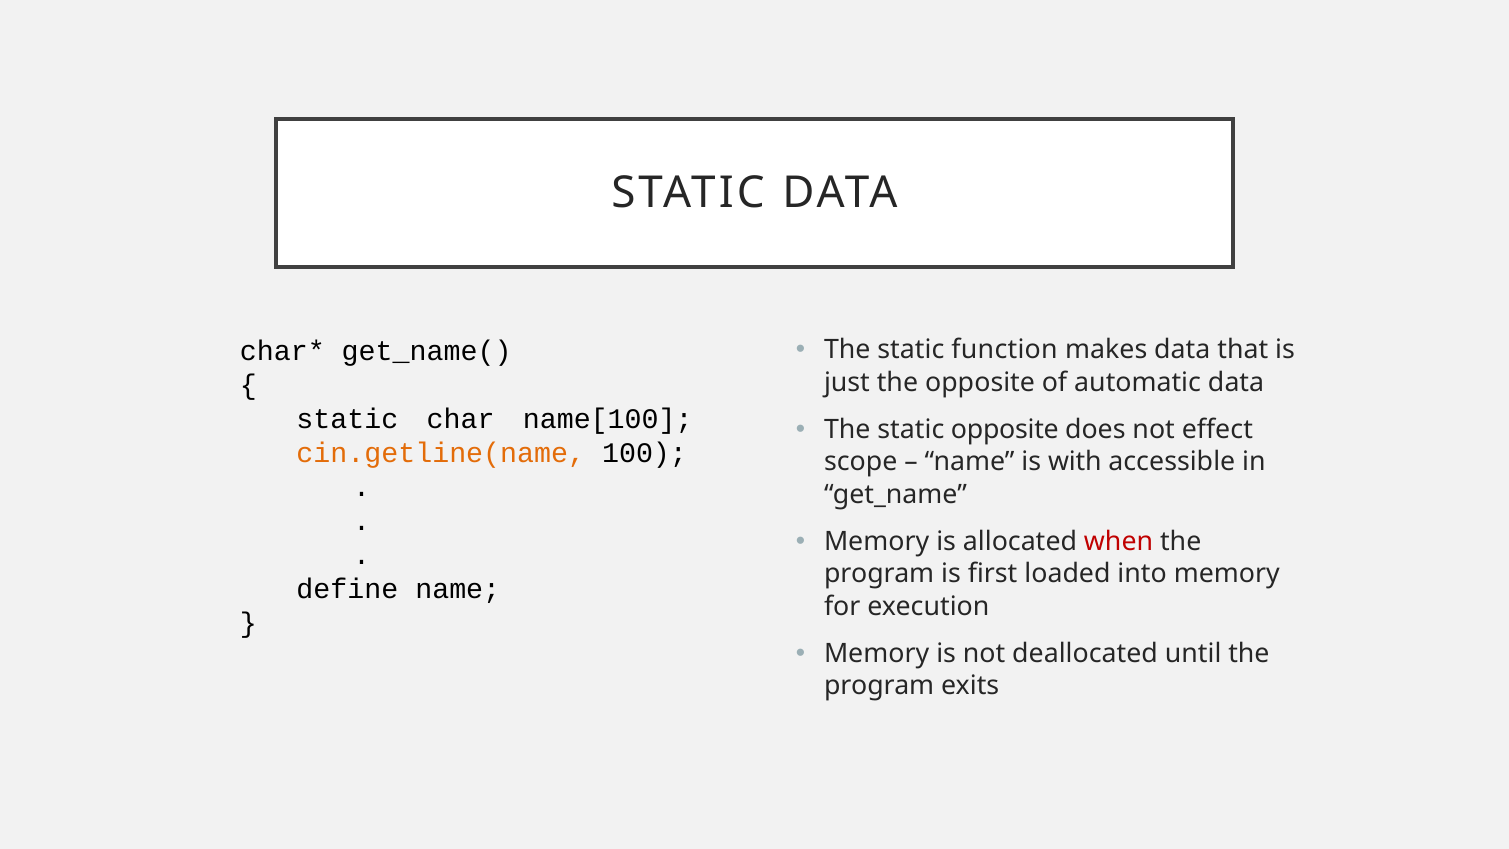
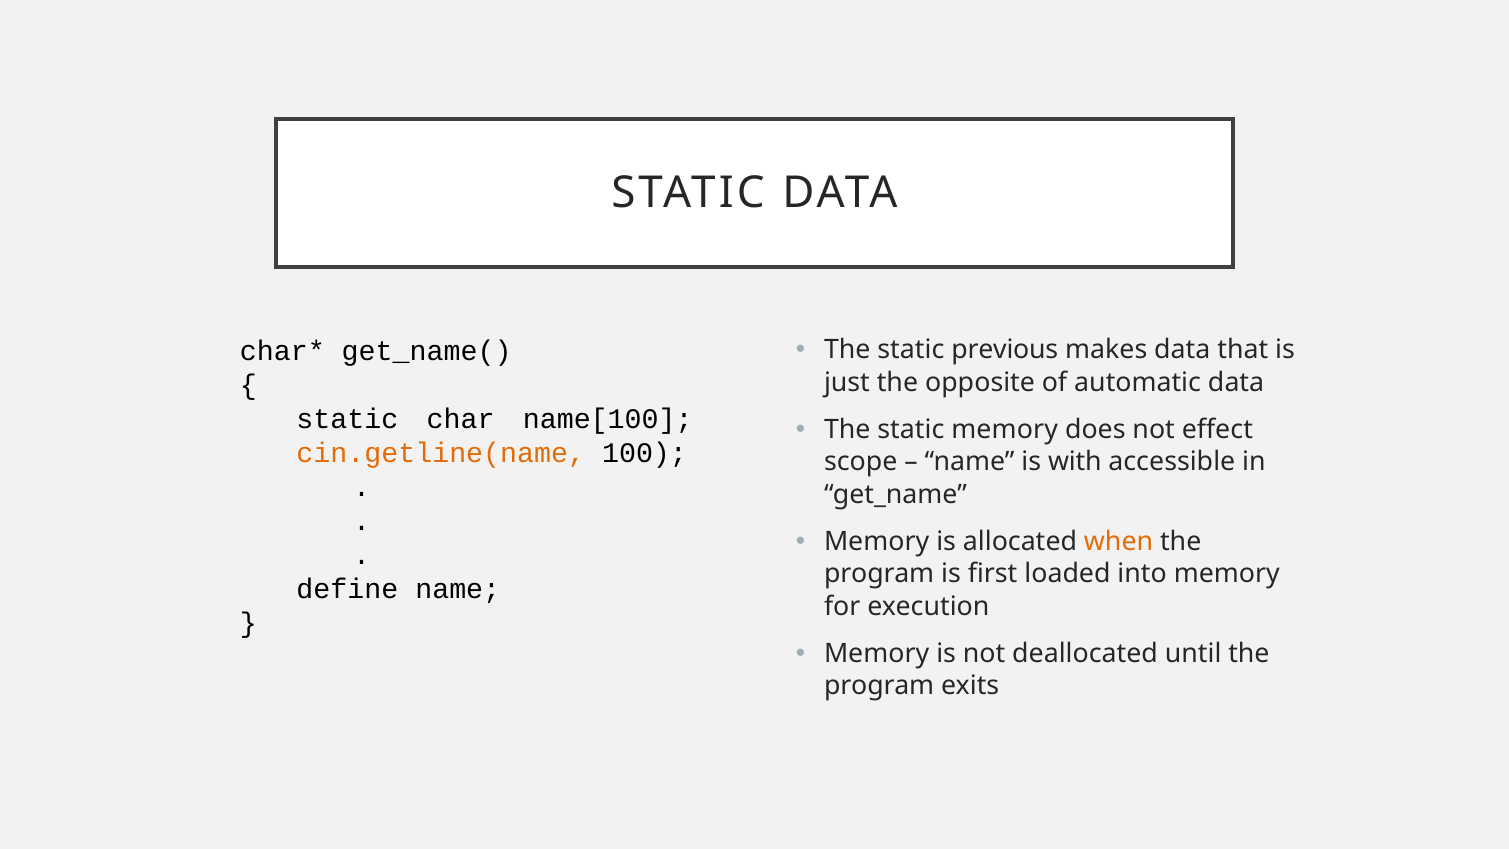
function: function -> previous (1005, 350)
static opposite: opposite -> memory (1005, 430)
when colour: red -> orange (1119, 542)
